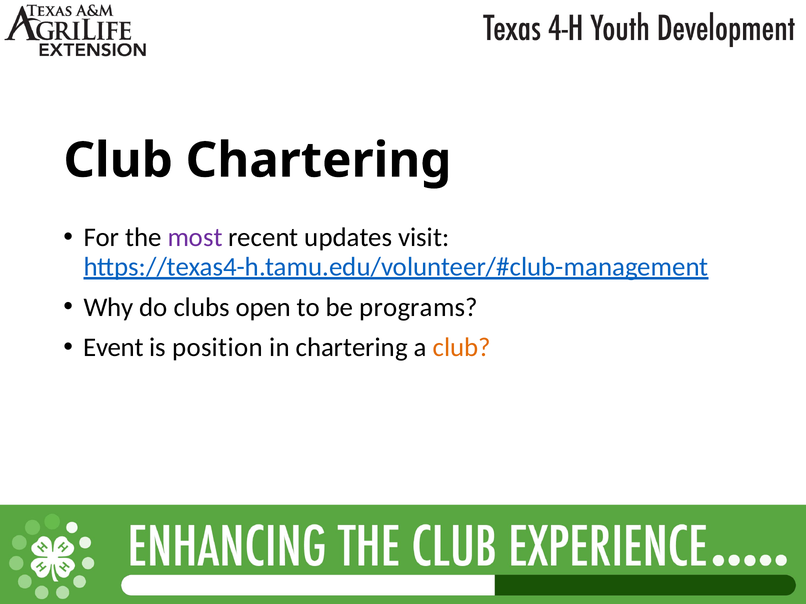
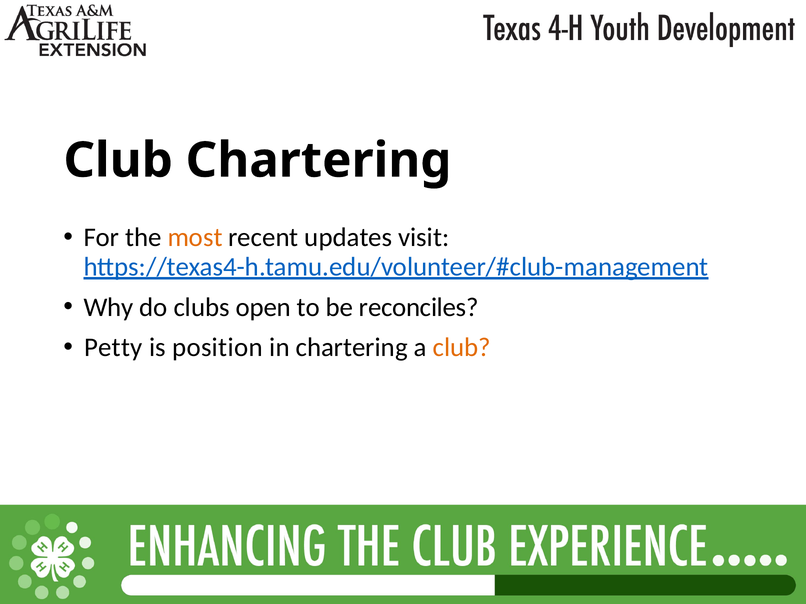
most colour: purple -> orange (195, 238)
programs: programs -> reconciles (419, 307)
Event: Event -> Petty (113, 348)
